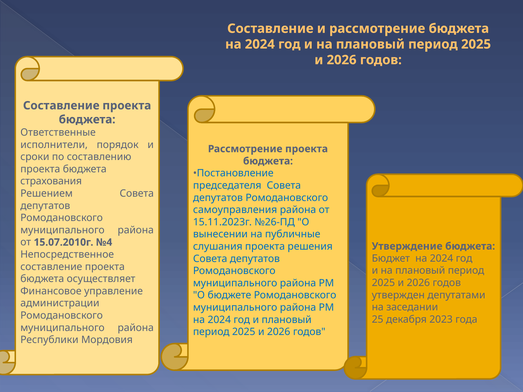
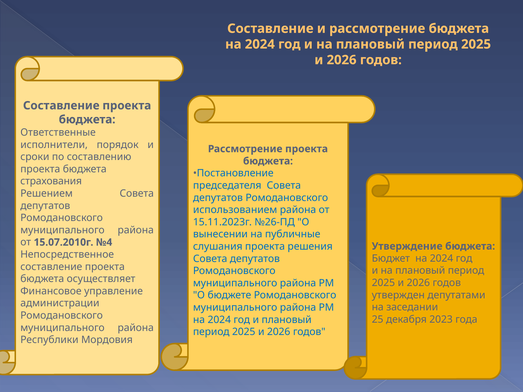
самоуправления: самоуправления -> использованием (235, 210)
